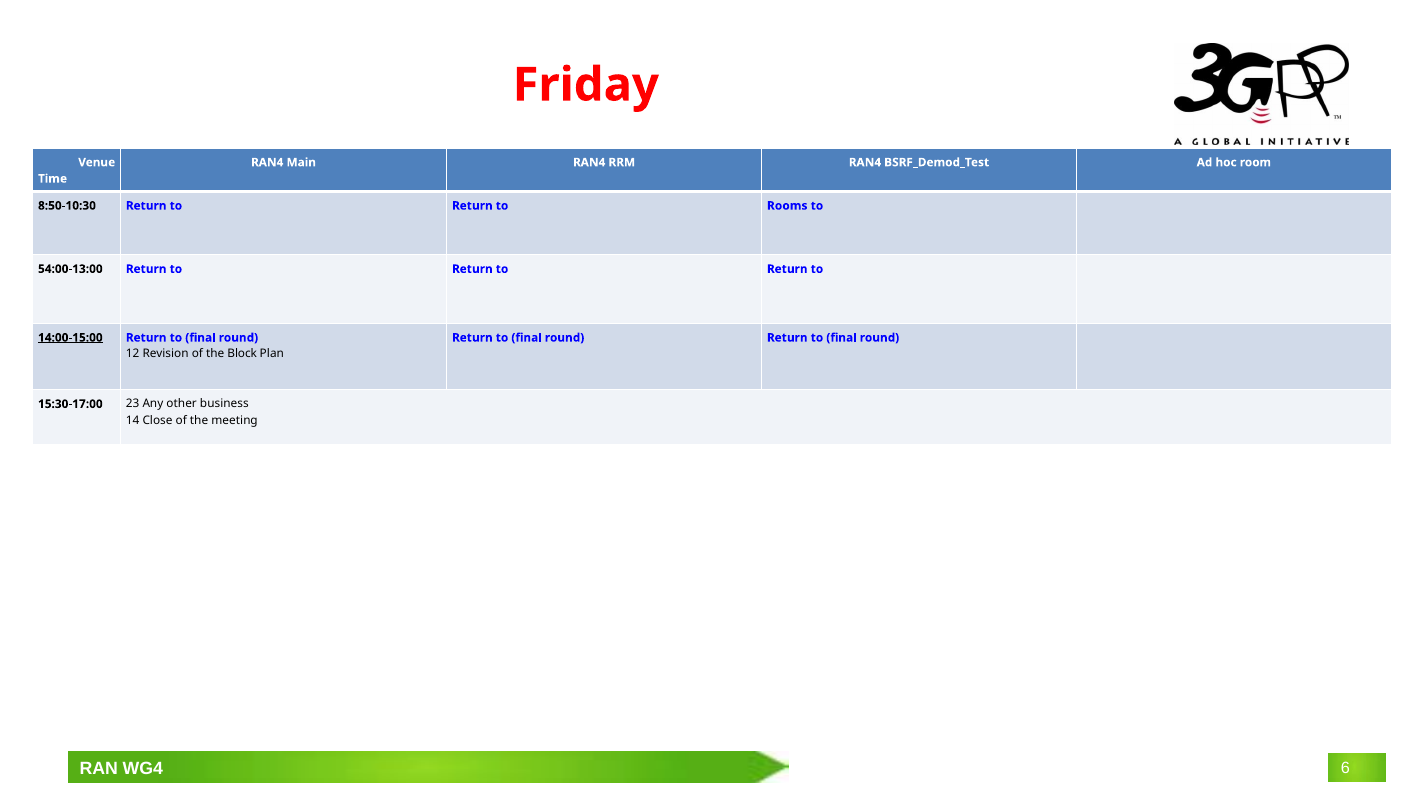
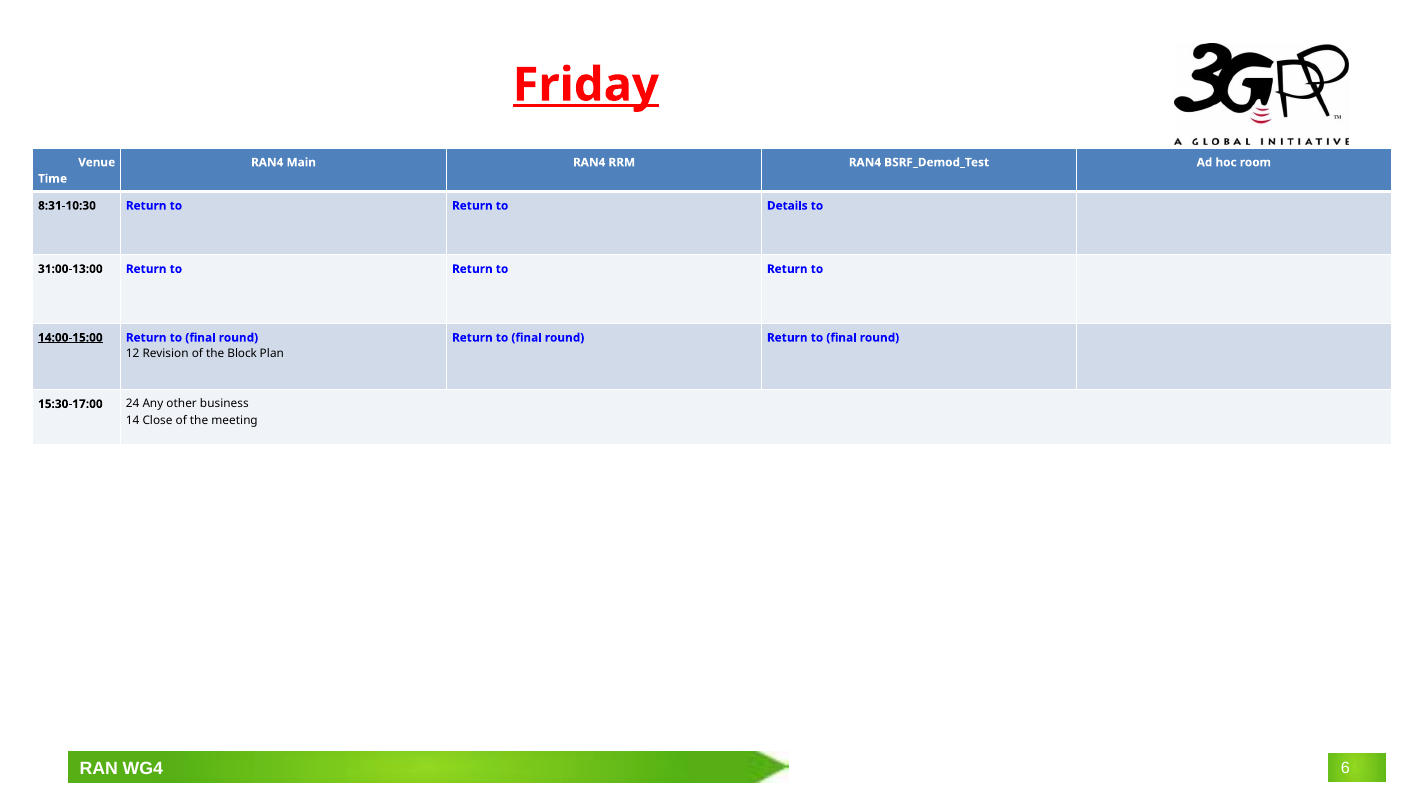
Friday underline: none -> present (586, 85)
8:50-10:30: 8:50-10:30 -> 8:31-10:30 (67, 206)
Rooms: Rooms -> Details (787, 206)
54:00-13:00: 54:00-13:00 -> 31:00-13:00 (70, 269)
23: 23 -> 24 (133, 404)
